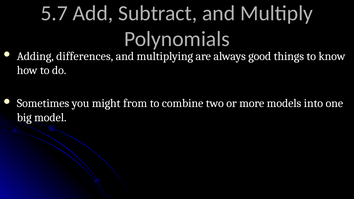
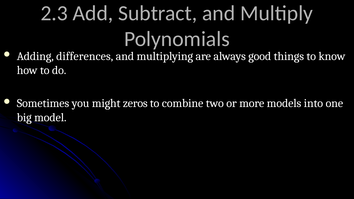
5.7: 5.7 -> 2.3 (54, 13)
from: from -> zeros (135, 103)
